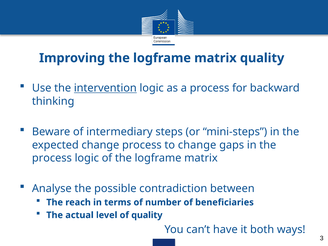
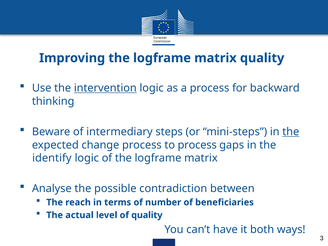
the underline: none -> present (291, 132)
to change: change -> process (197, 145)
process: process -> identify (52, 158)
